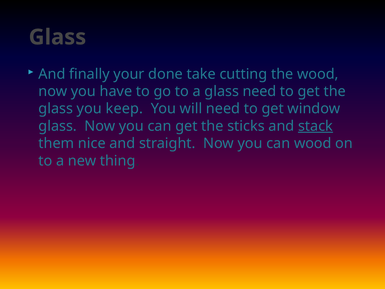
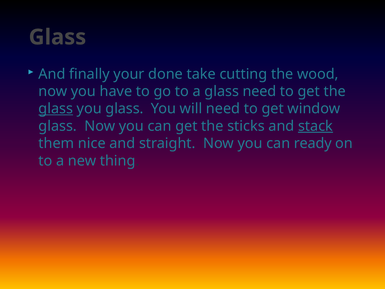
glass underline: none -> present (56, 109)
you keep: keep -> glass (124, 109)
can wood: wood -> ready (313, 143)
